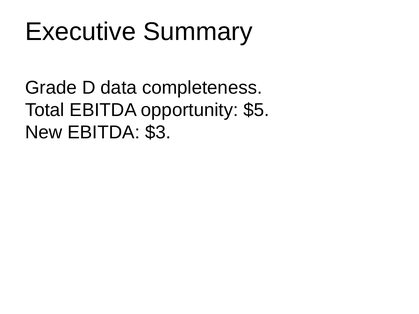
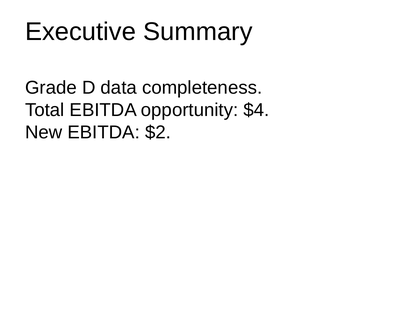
$5: $5 -> $4 (256, 110)
$3: $3 -> $2 (158, 133)
